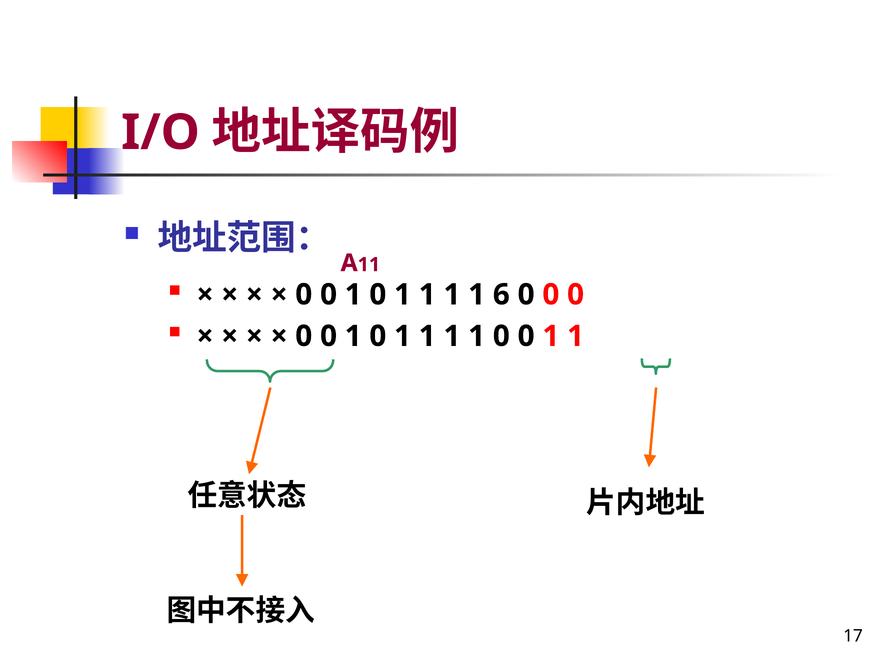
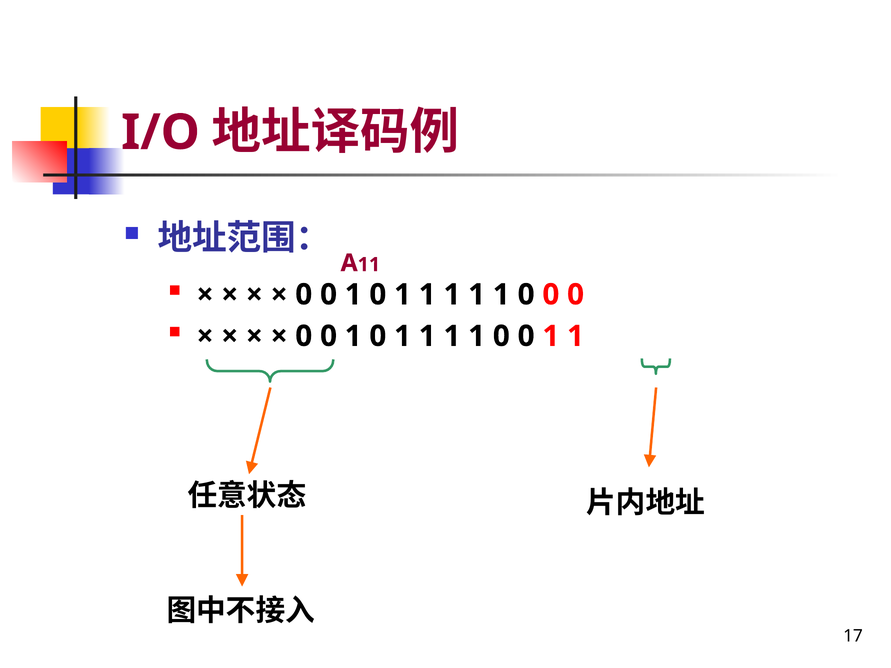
6: 6 -> 1 (501, 295)
